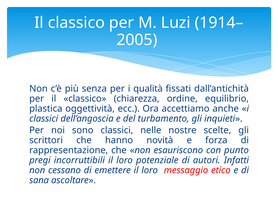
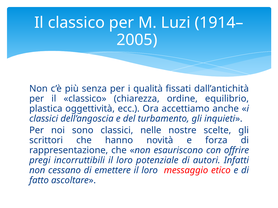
punto: punto -> offrire (237, 151)
sana: sana -> fatto (39, 181)
